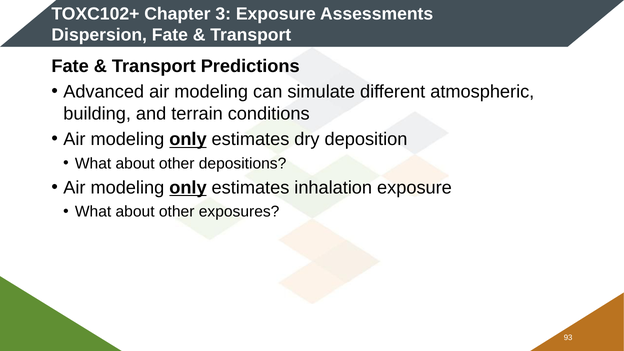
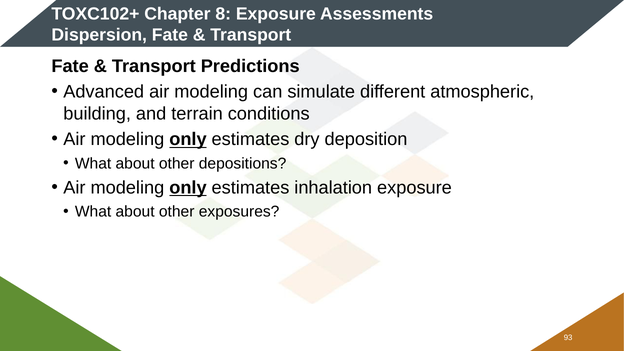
3: 3 -> 8 (223, 14)
